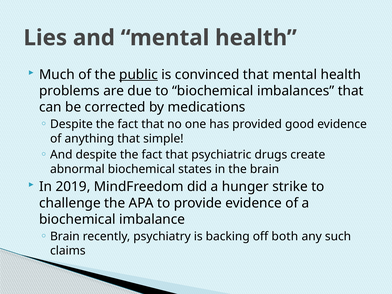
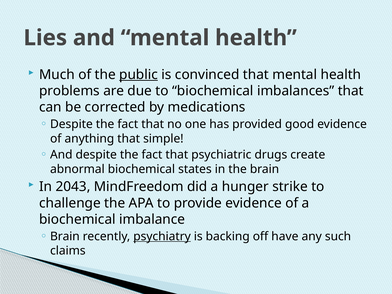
2019: 2019 -> 2043 (73, 187)
psychiatry underline: none -> present (162, 236)
both: both -> have (285, 236)
